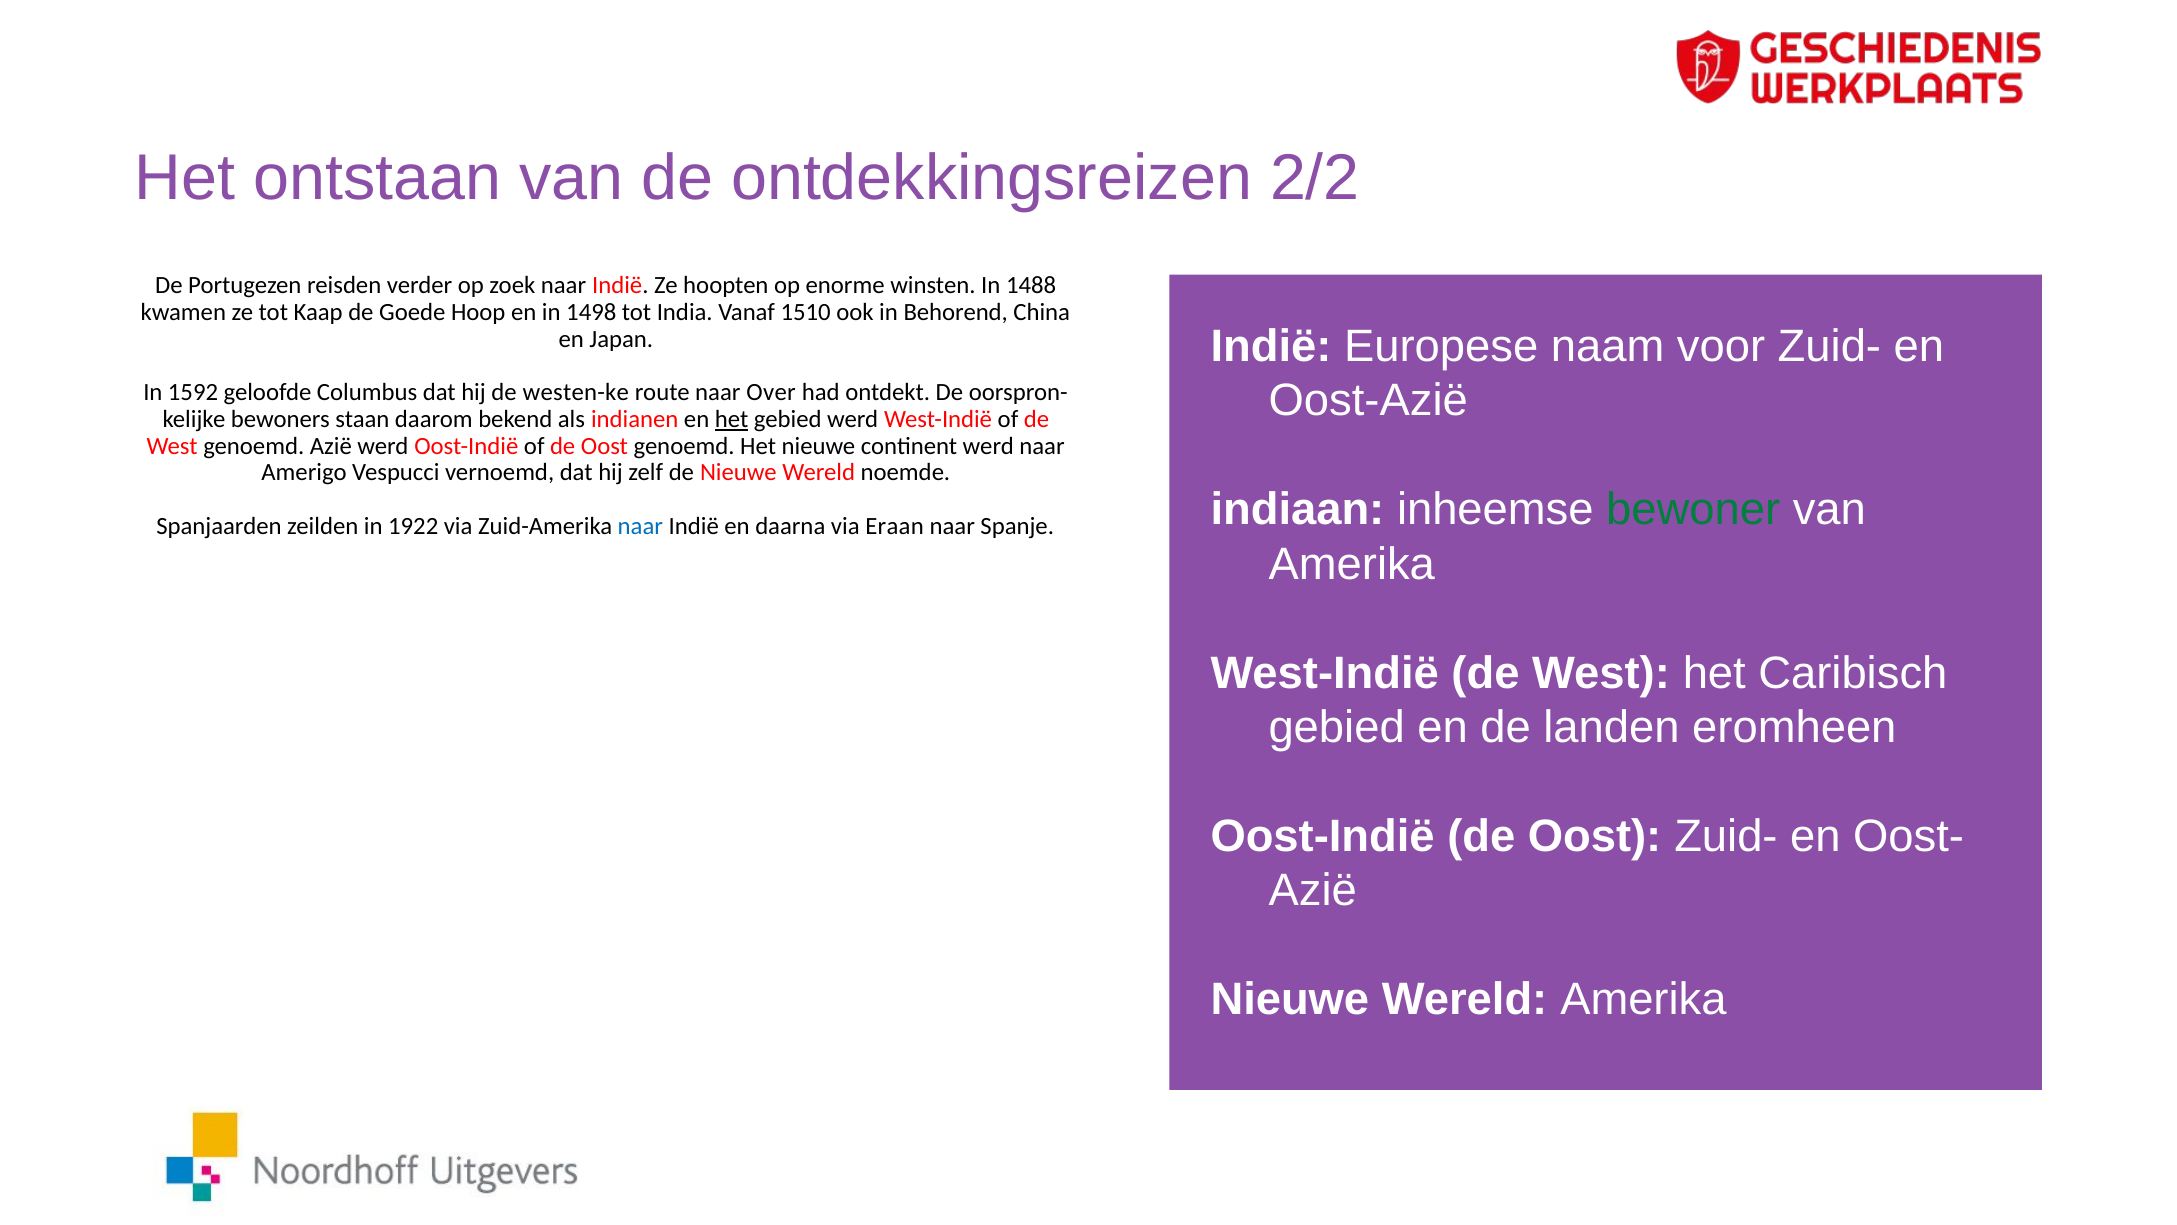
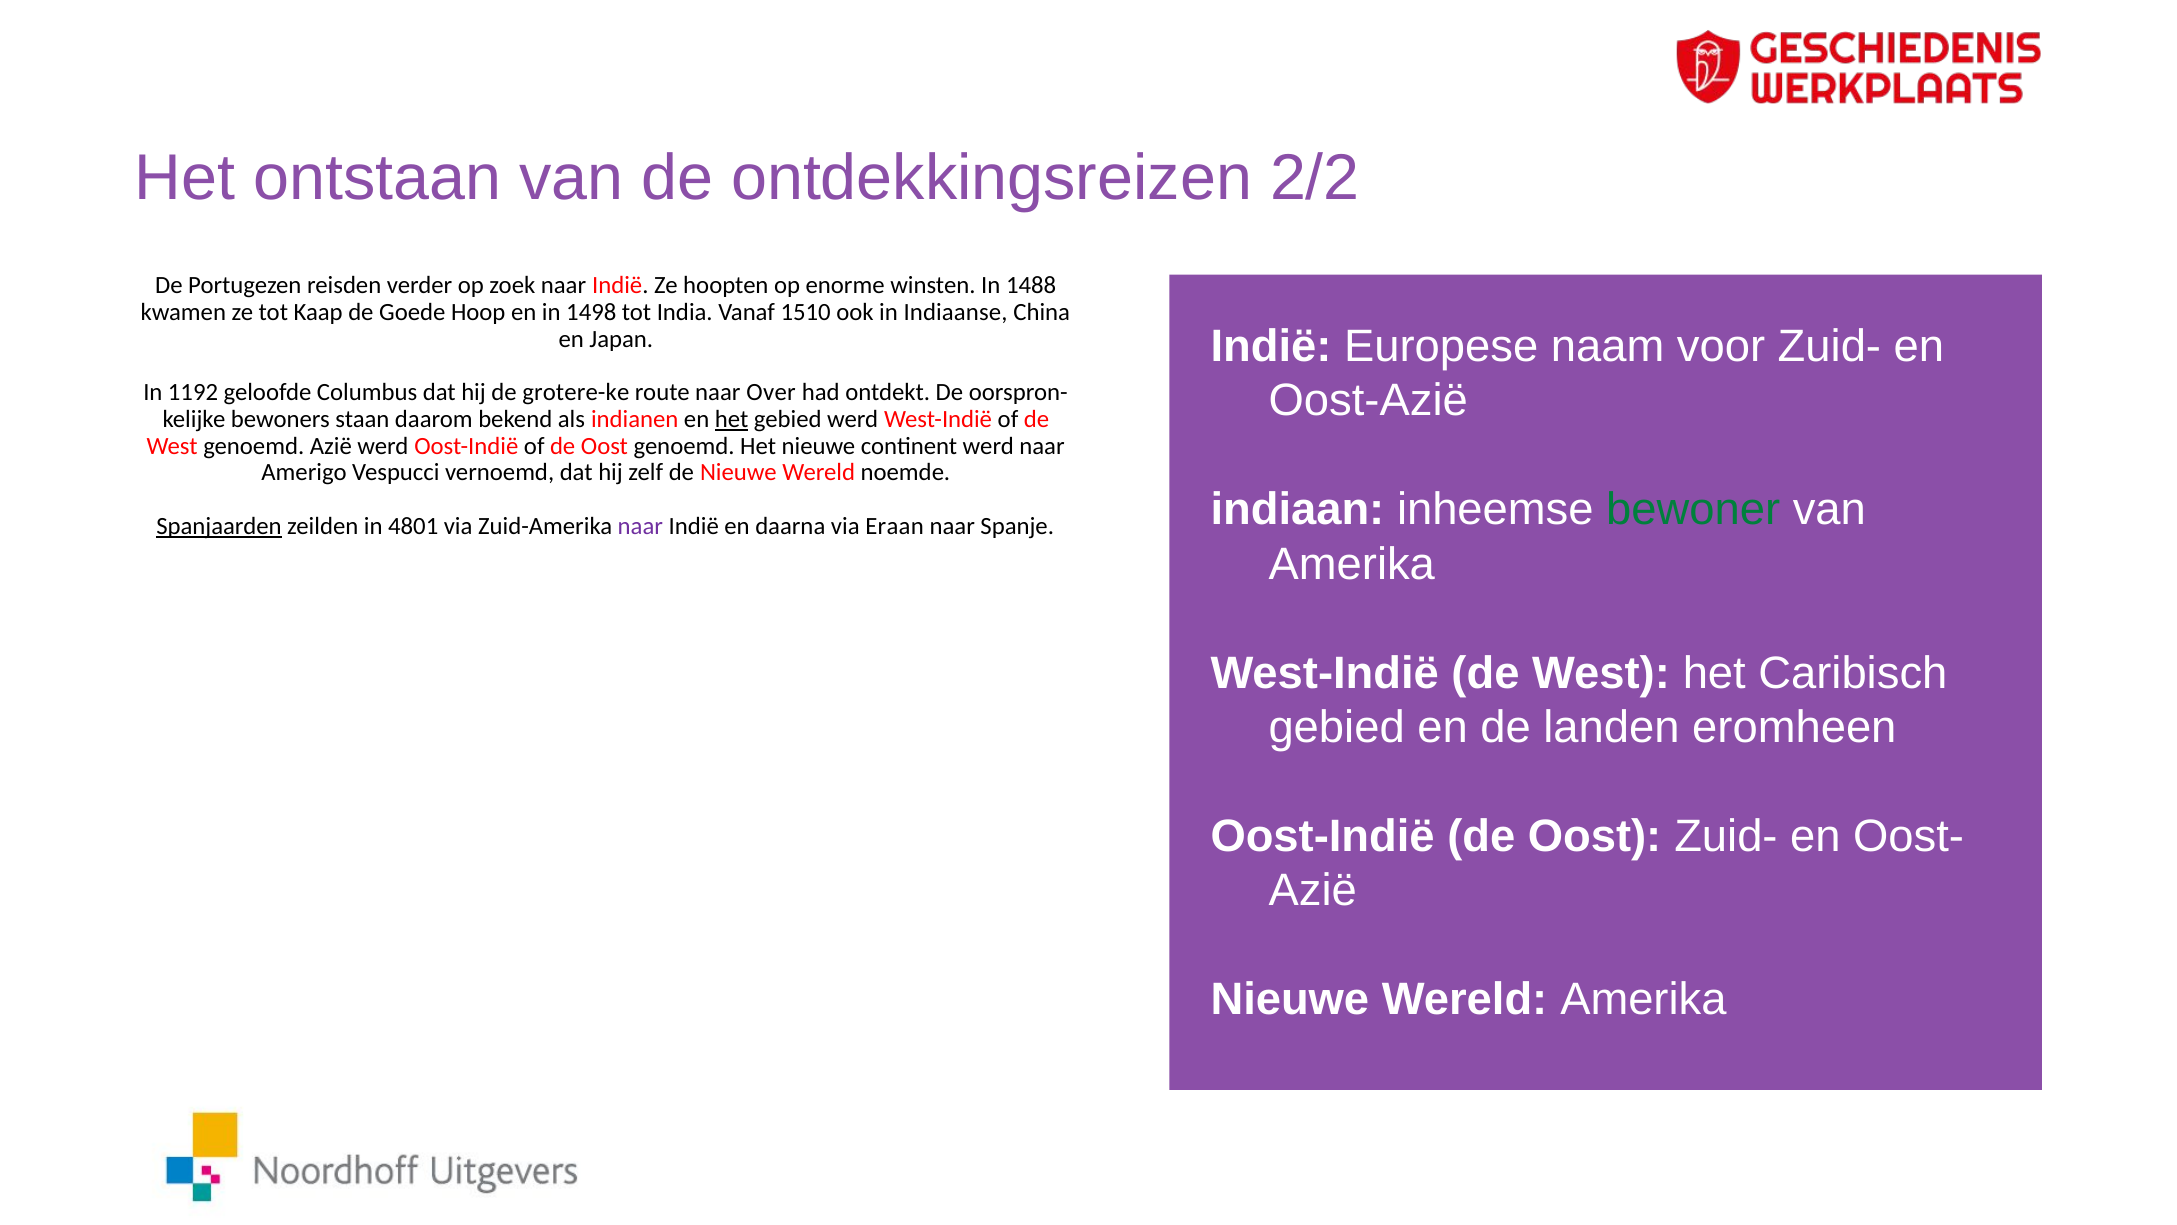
Behorend: Behorend -> Indiaanse (956, 312)
1592: 1592 -> 1192 (193, 392)
westen-ke: westen-ke -> grotere-ke (576, 392)
Spanjaarden underline: none -> present (219, 526)
1922: 1922 -> 4801 (413, 526)
naar colour: blue -> purple (640, 526)
